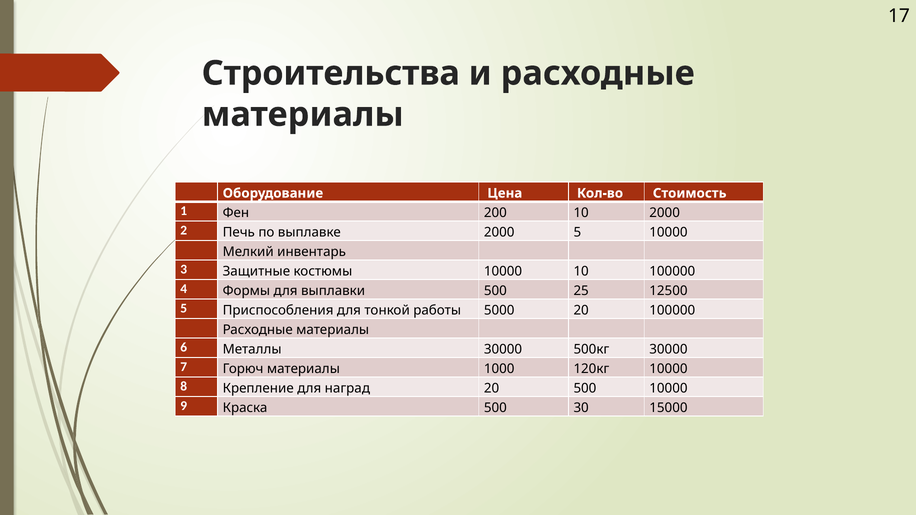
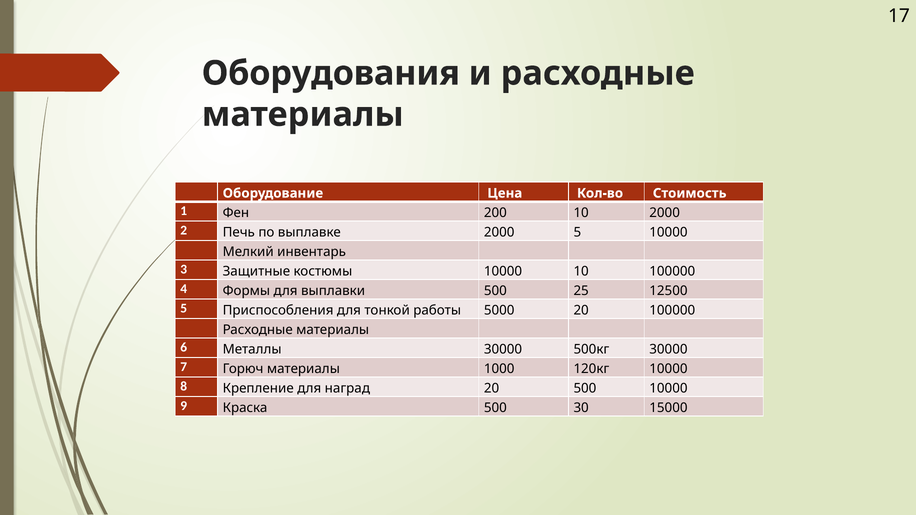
Строительства: Строительства -> Оборудования (331, 73)
